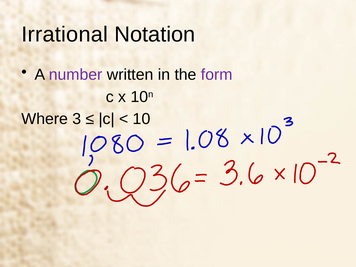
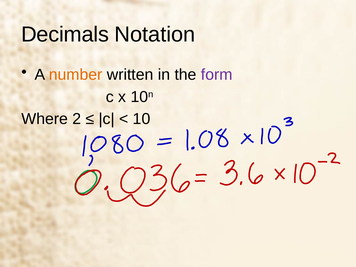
Irrational: Irrational -> Decimals (65, 34)
number colour: purple -> orange (76, 75)
3: 3 -> 2 (77, 119)
